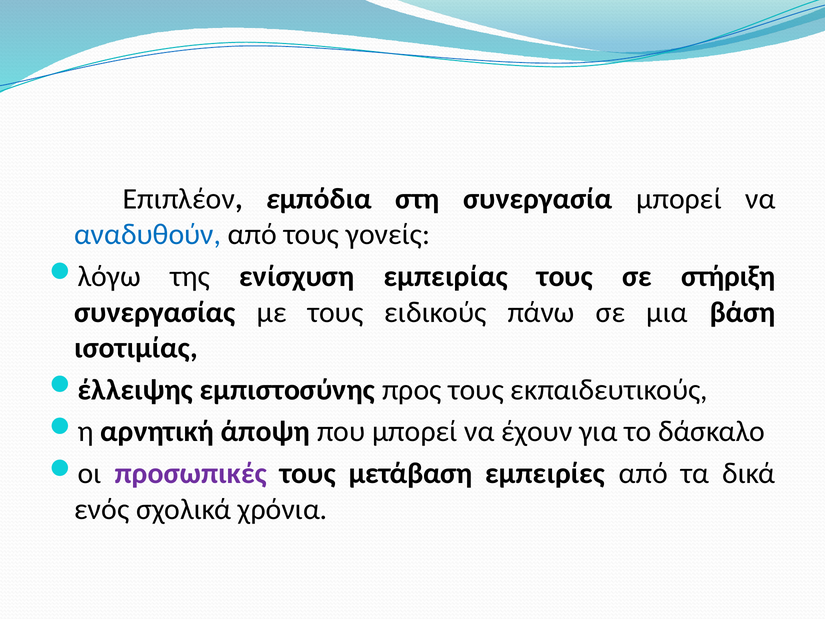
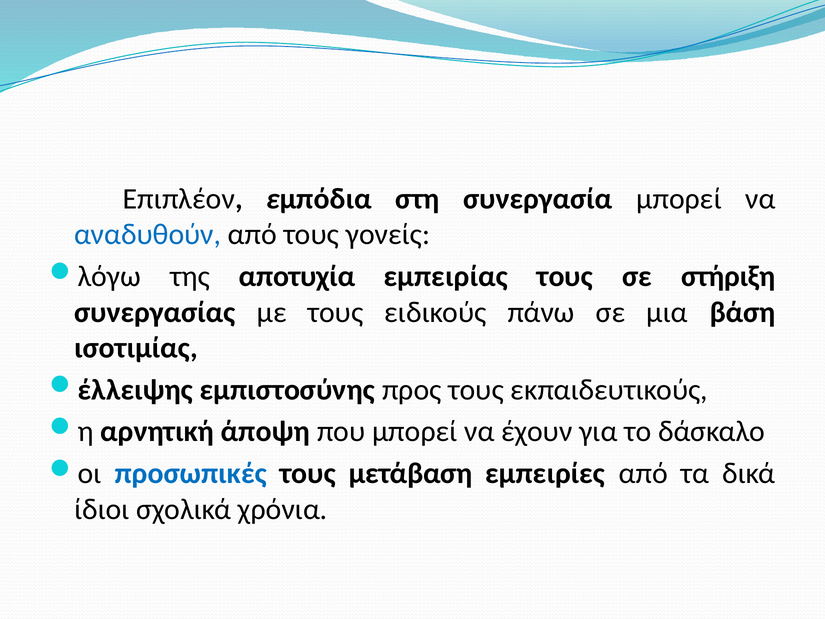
ενίσχυση: ενίσχυση -> αποτυχία (297, 276)
προσωπικές colour: purple -> blue (191, 473)
ενός: ενός -> ίδιοι (102, 509)
